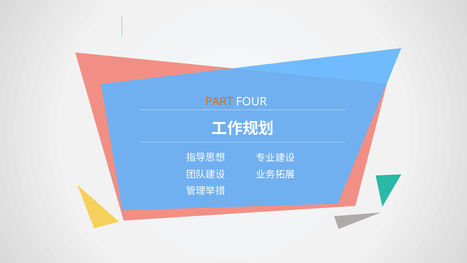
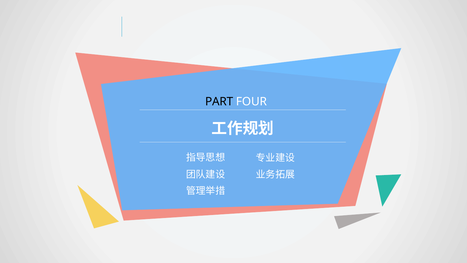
PART colour: orange -> black (219, 102)
